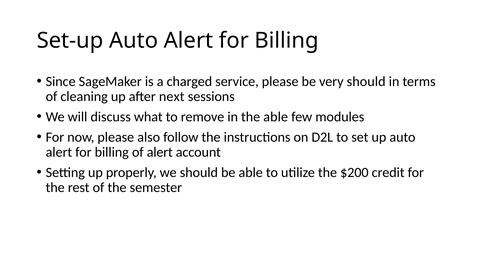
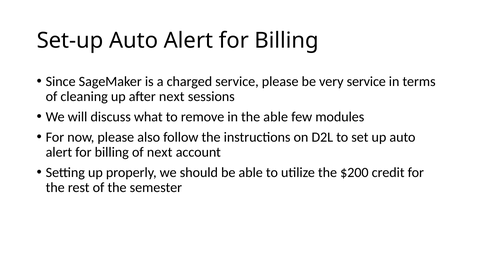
very should: should -> service (366, 81)
of alert: alert -> next (160, 152)
